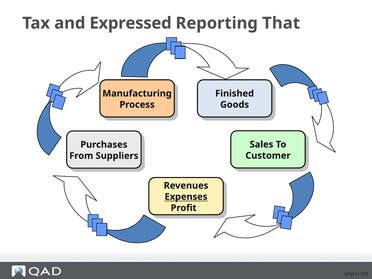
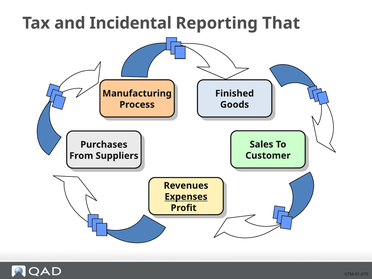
Expressed: Expressed -> Incidental (131, 23)
